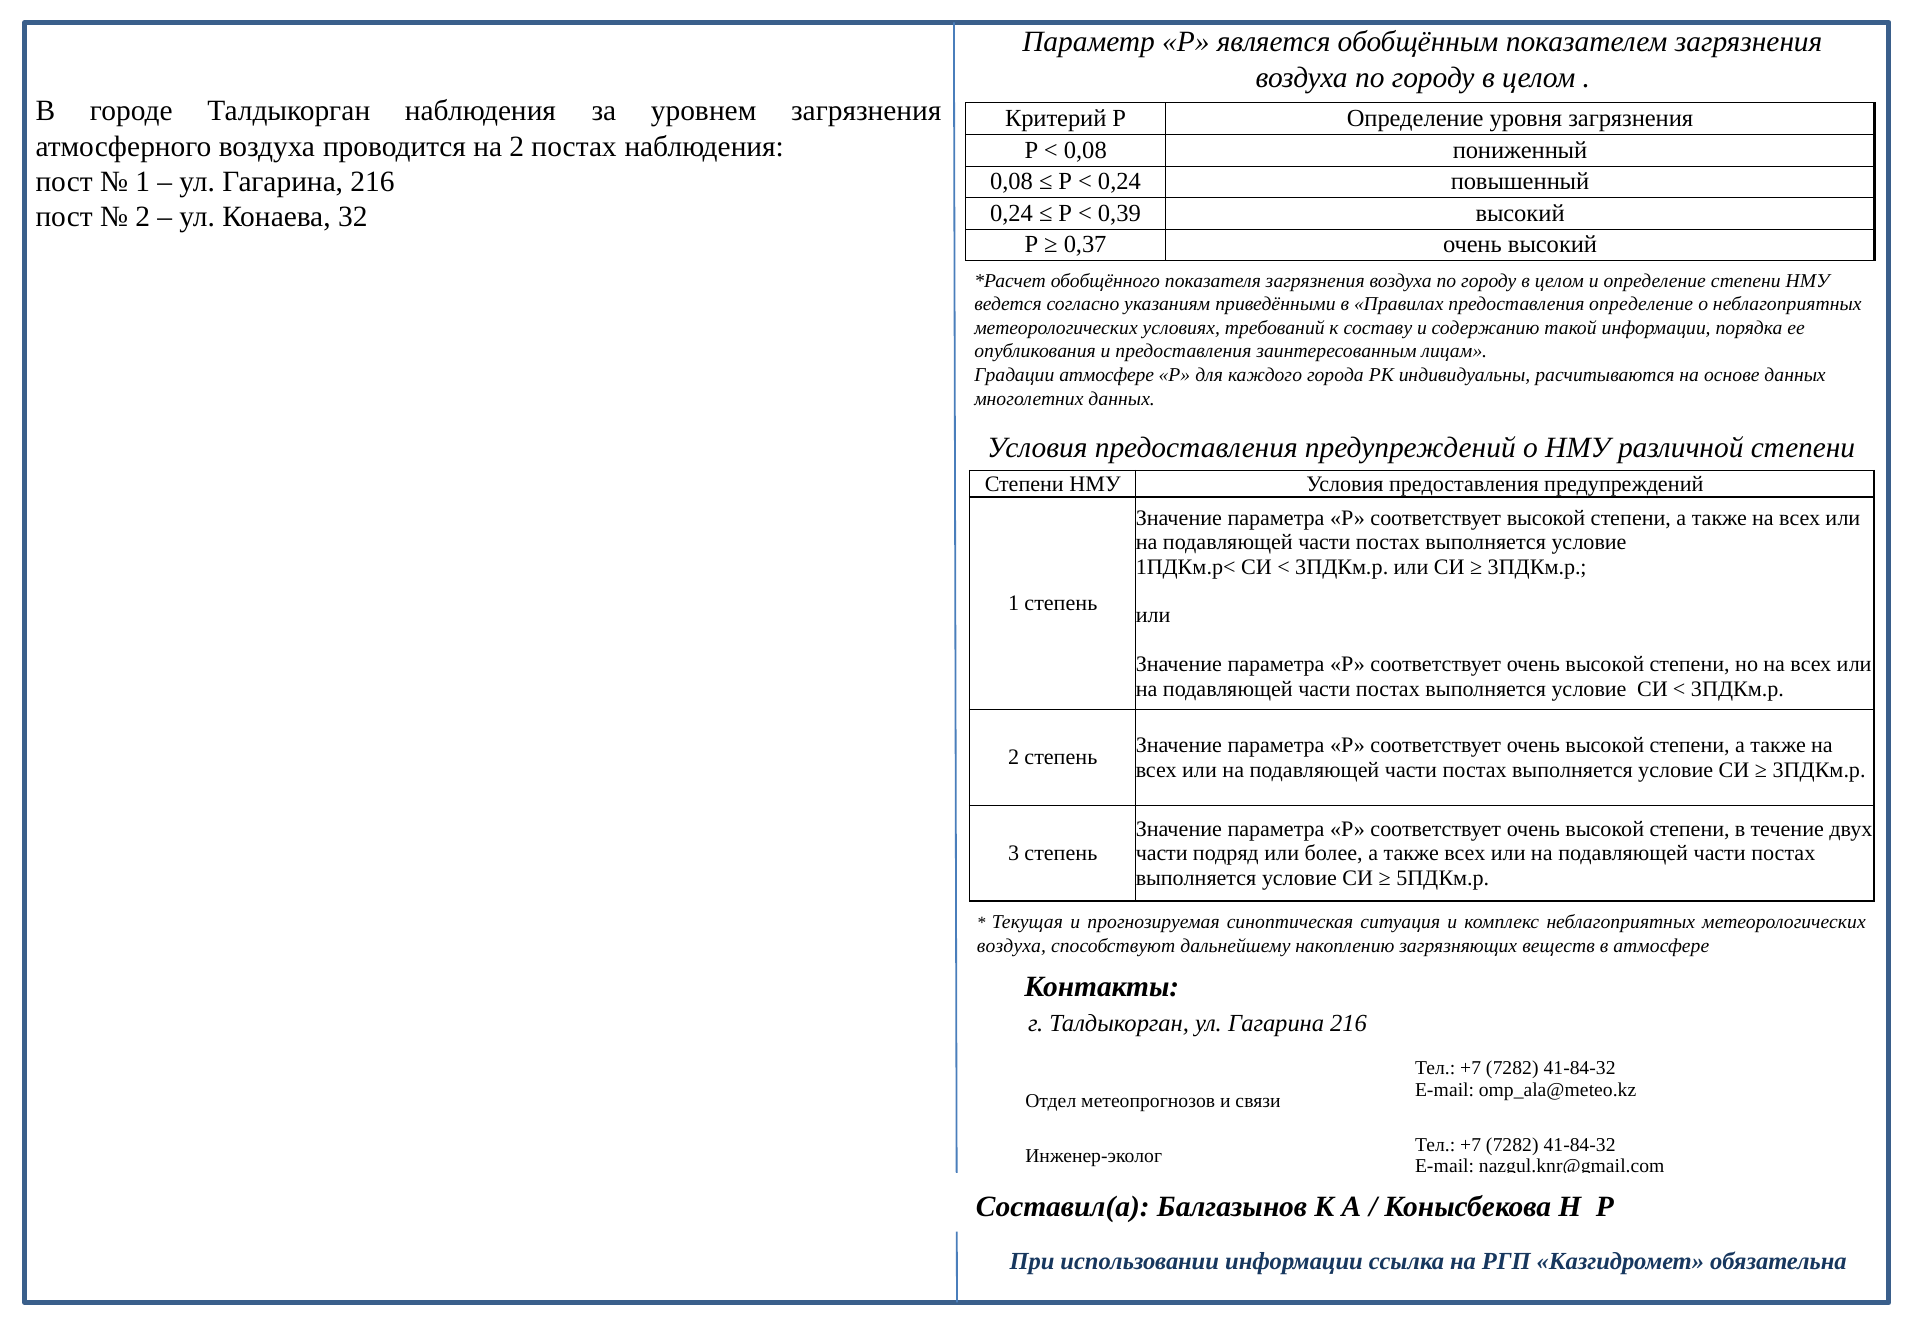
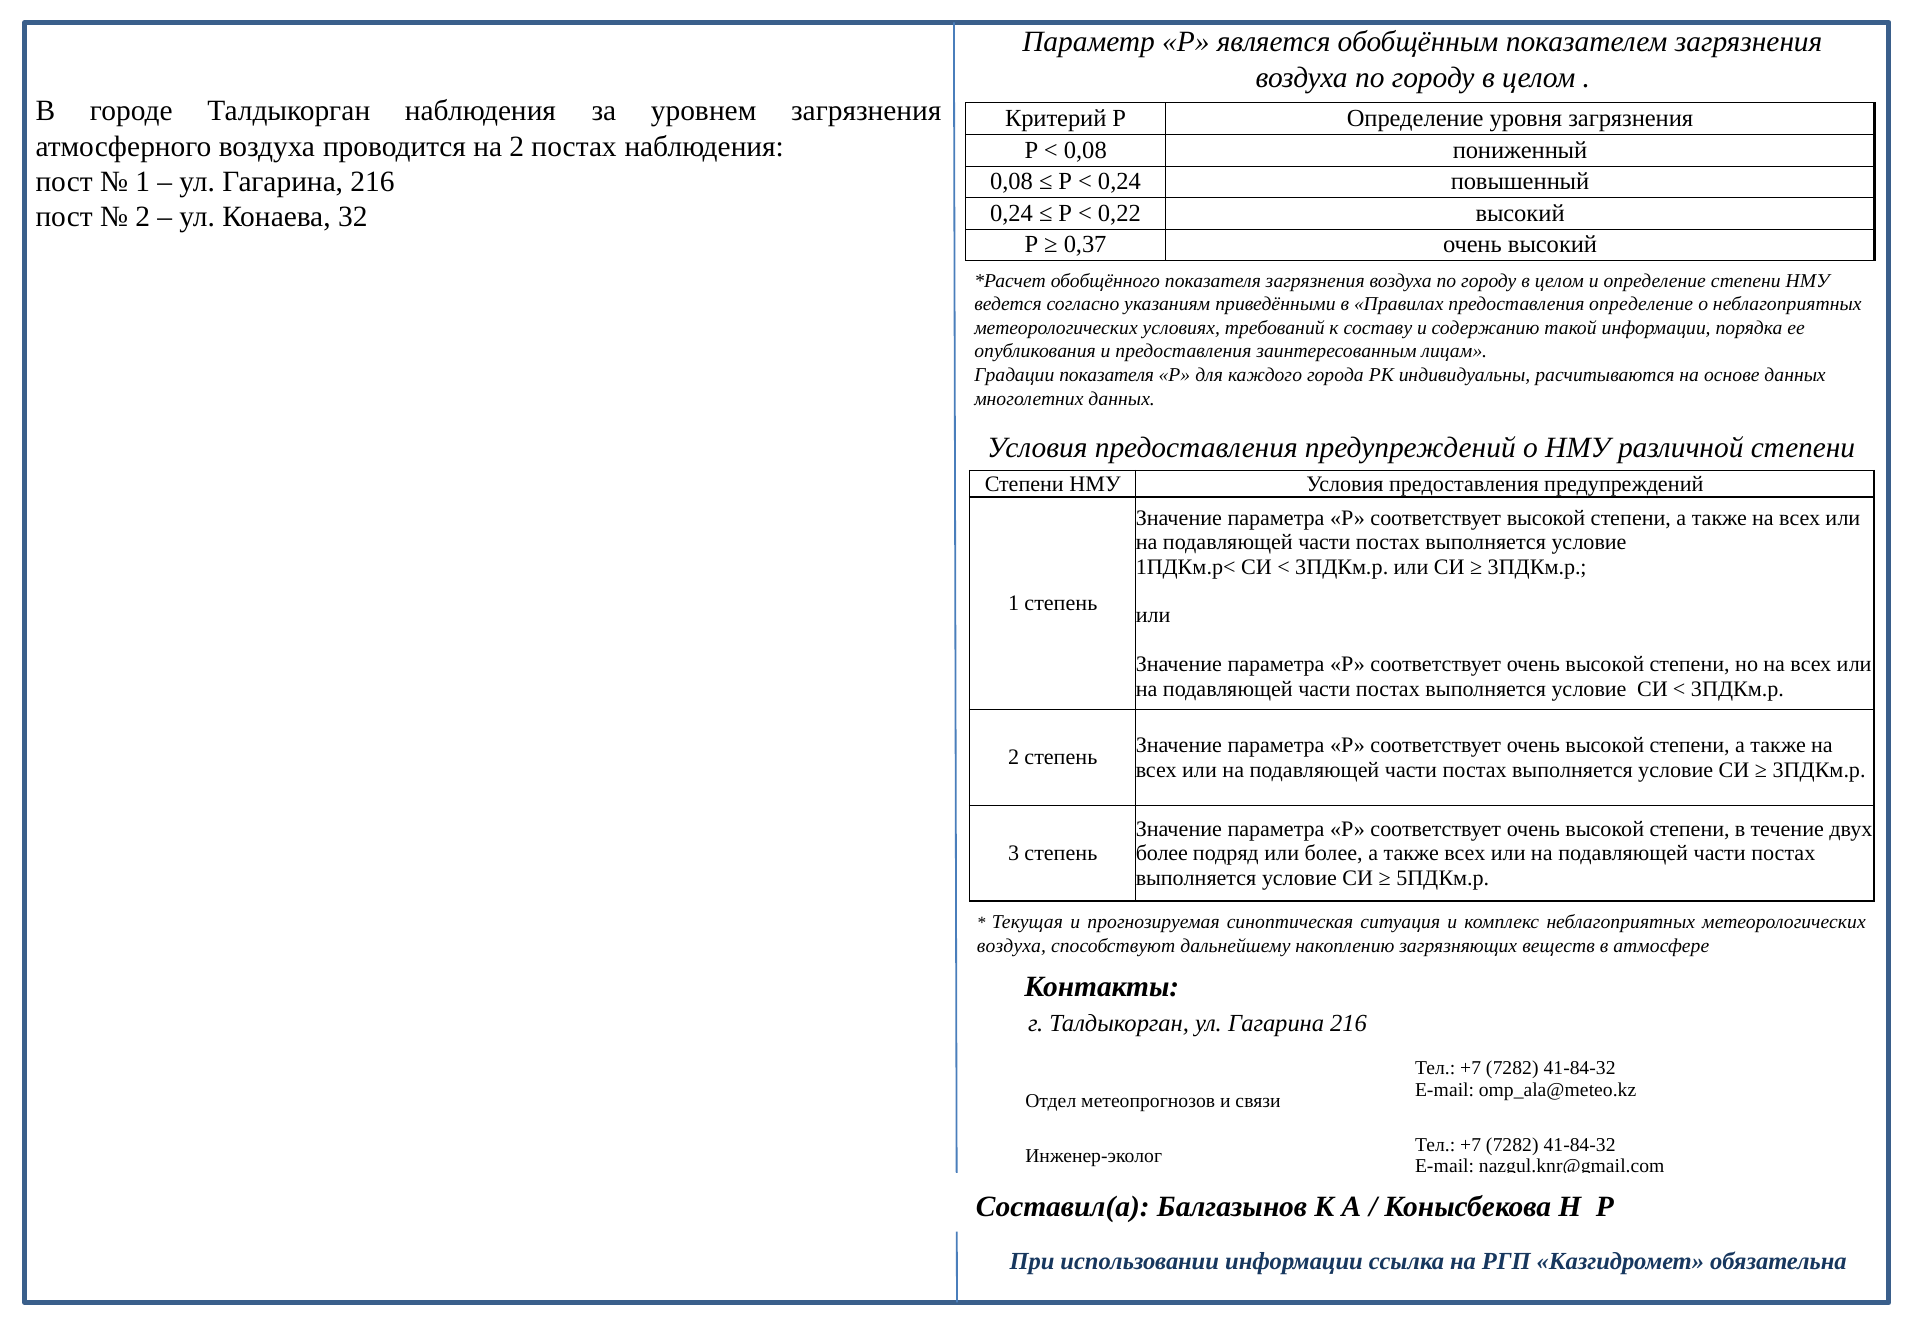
0,39: 0,39 -> 0,22 (1119, 213)
Градации атмосфере: атмосфере -> показателя (1107, 375)
части: части -> более (1162, 853)
